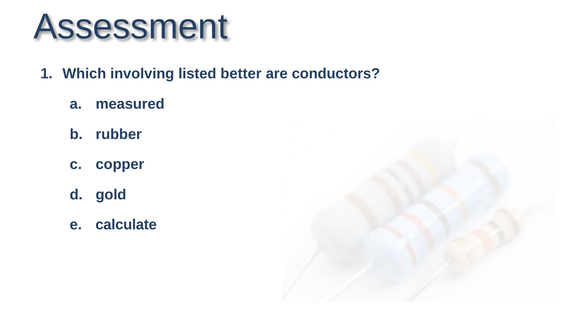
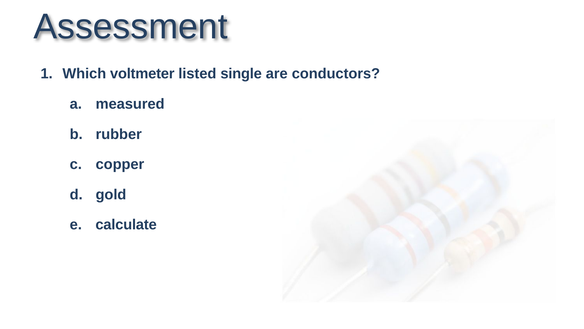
involving: involving -> voltmeter (142, 74)
better: better -> single (241, 74)
